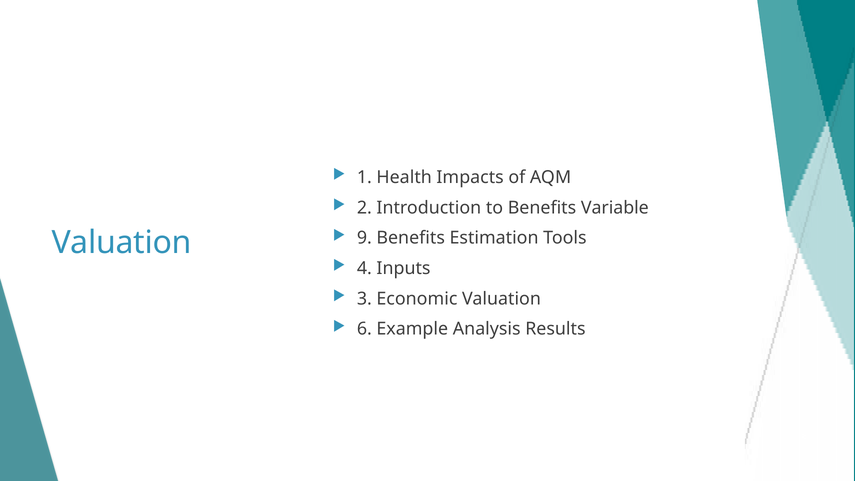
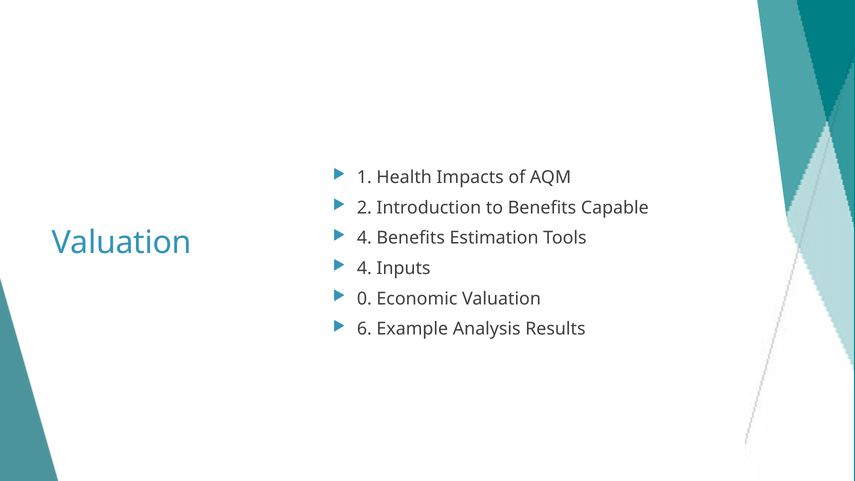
Variable: Variable -> Capable (615, 208)
9: 9 -> 4 (364, 238)
3: 3 -> 0 (364, 299)
